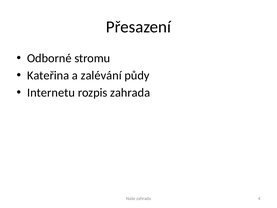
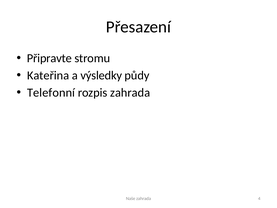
Odborné: Odborné -> Připravte (49, 58)
zalévání: zalévání -> výsledky (101, 75)
Internetu: Internetu -> Telefonní (51, 93)
